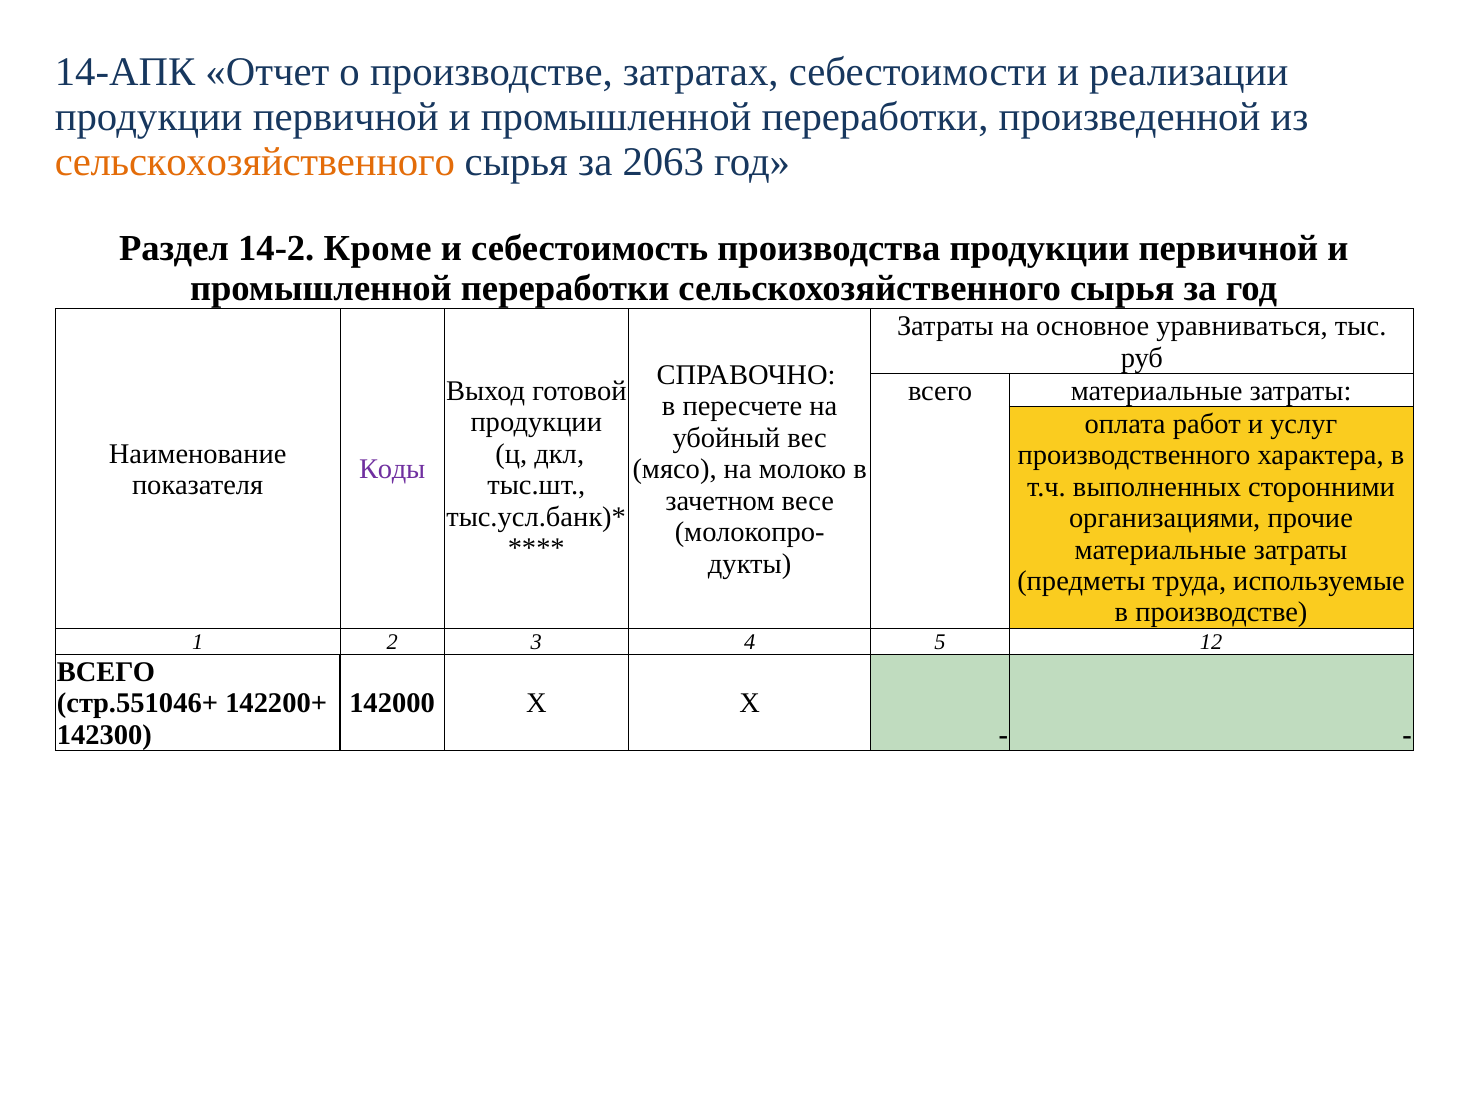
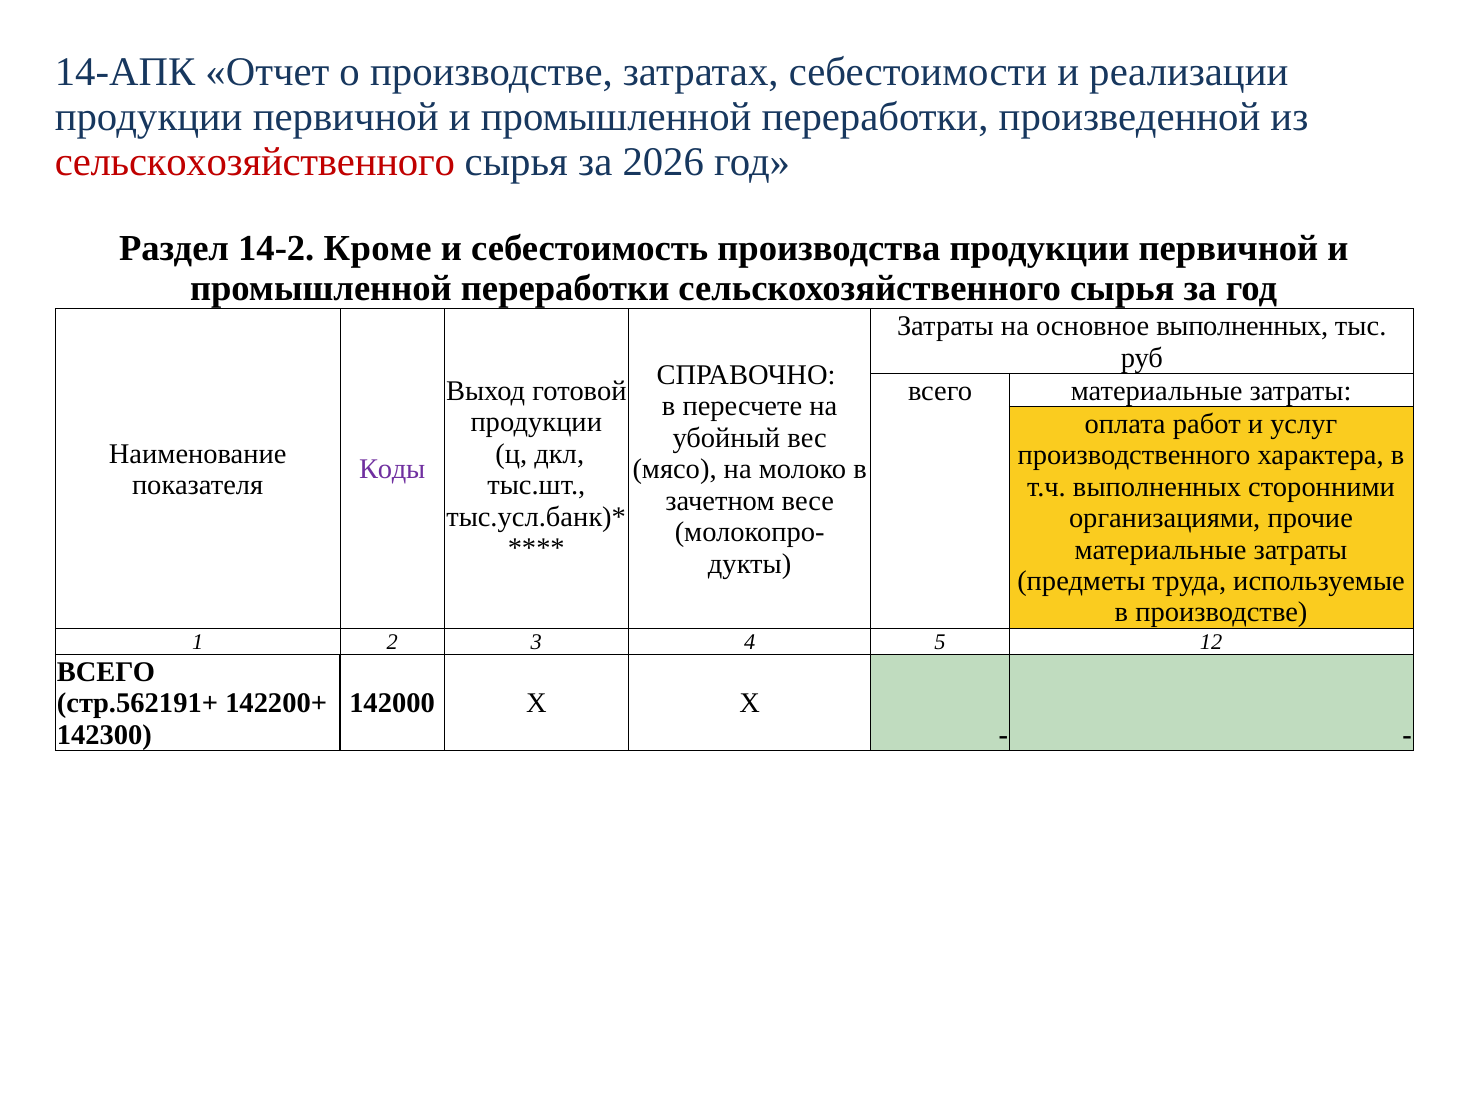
сельскохозяйственного colour: orange -> red (255, 162)
2063: 2063 -> 2026 (663, 162)
основное уравниваться: уравниваться -> выполненных (1242, 326)
стр.551046+: стр.551046+ -> стр.562191+ (137, 704)
